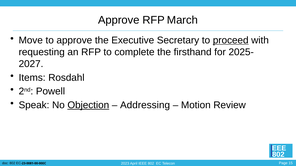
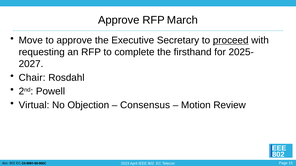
Items: Items -> Chair (32, 78)
Speak: Speak -> Virtual (34, 105)
Objection underline: present -> none (88, 105)
Addressing: Addressing -> Consensus (145, 105)
